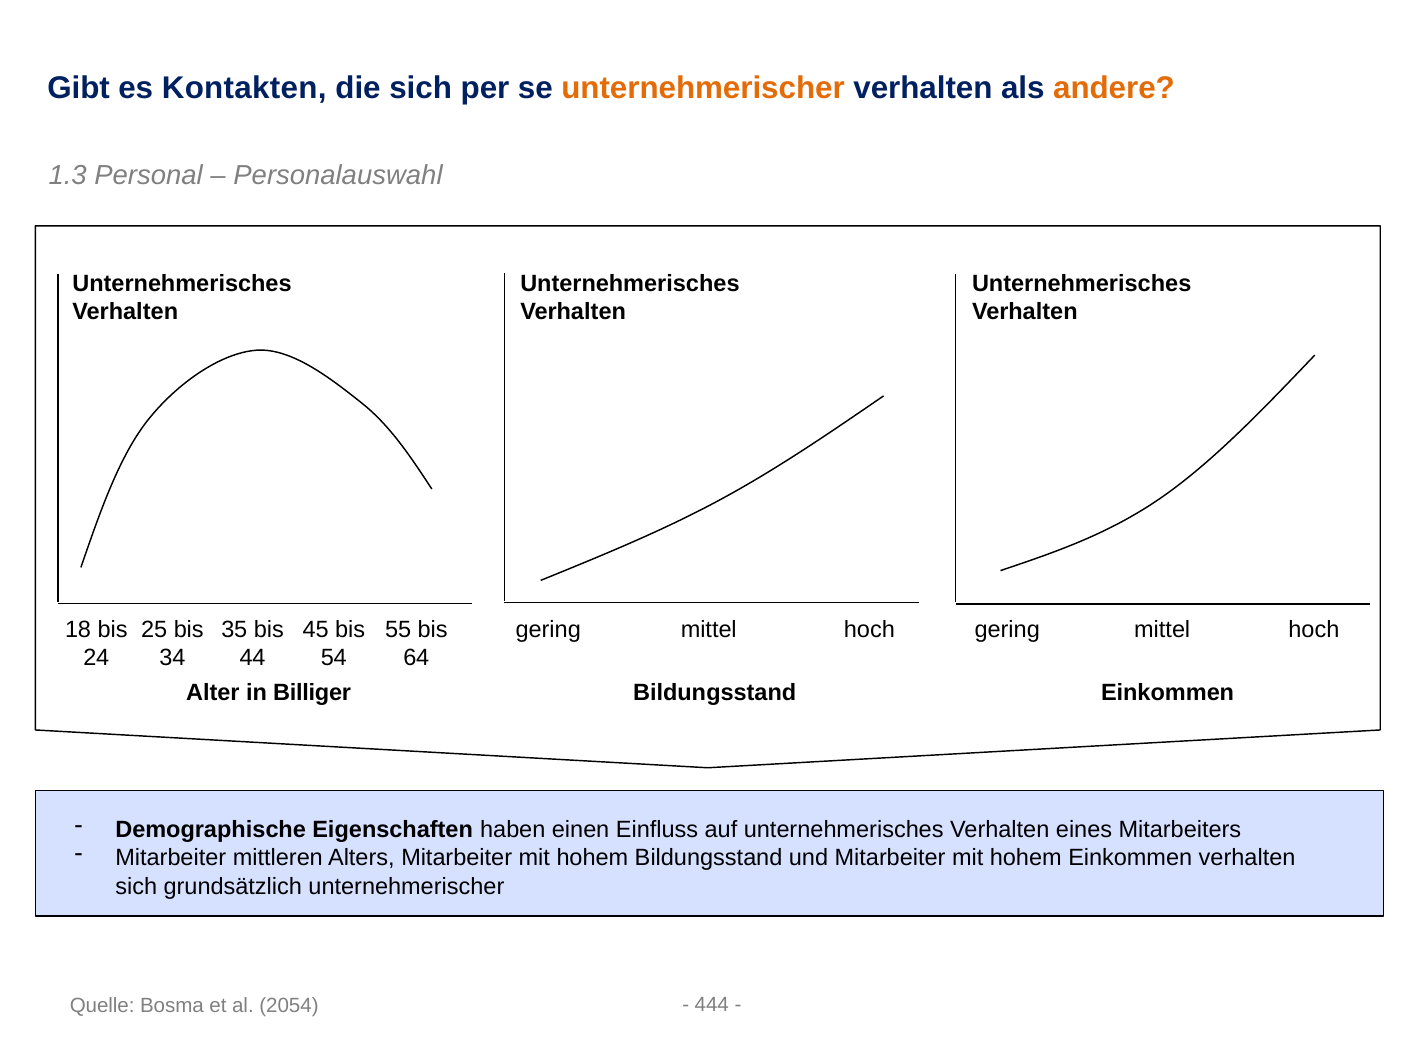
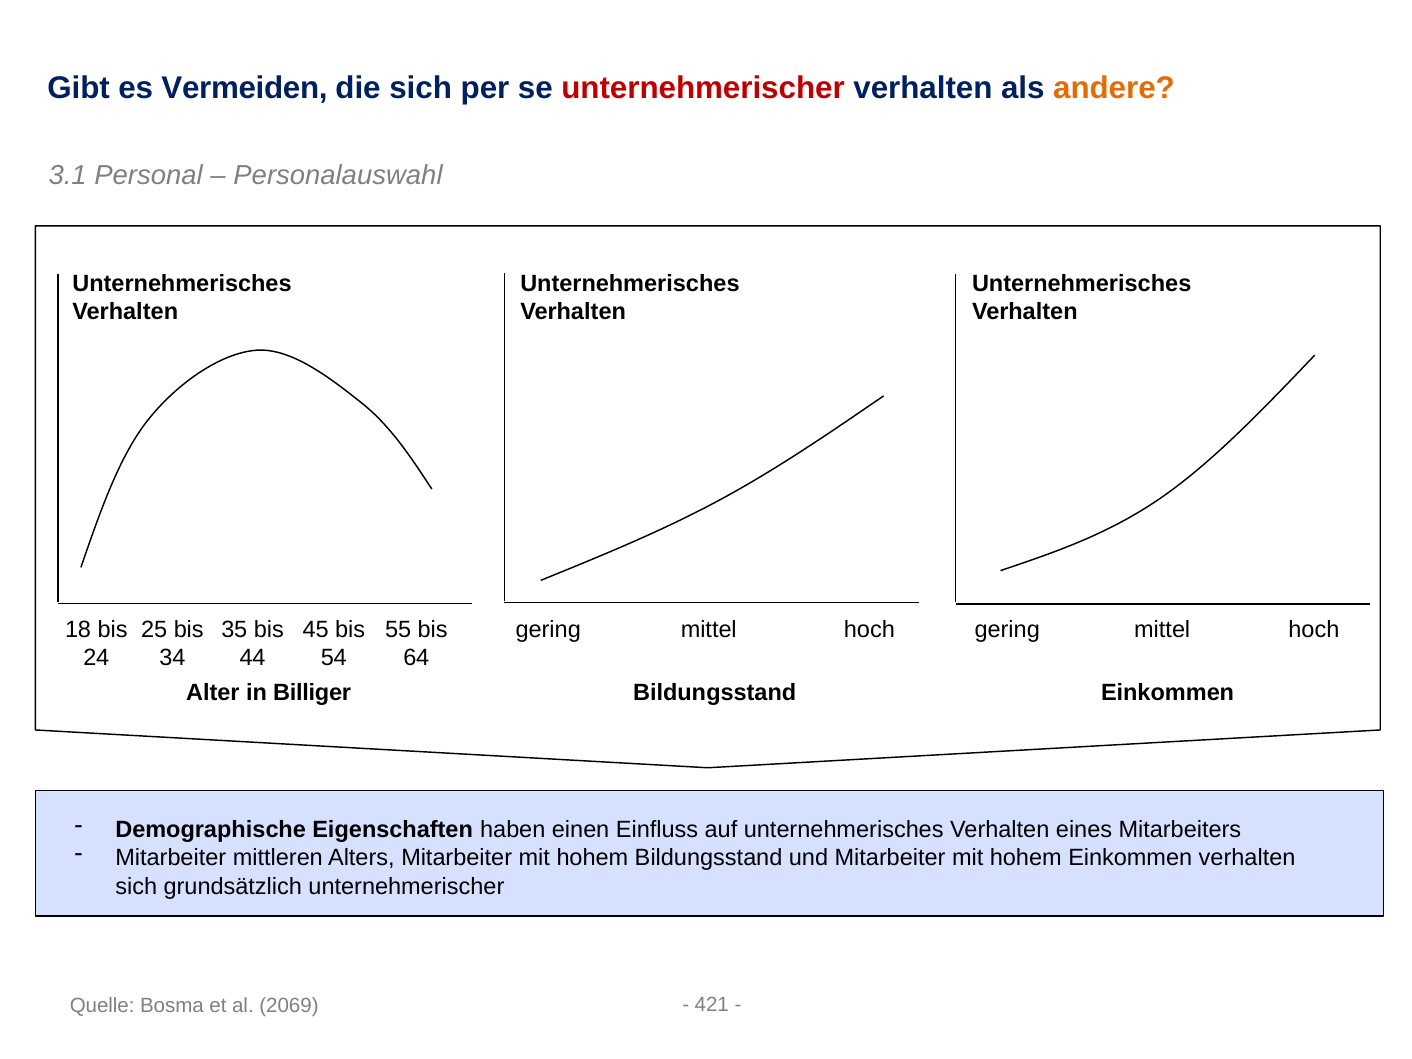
Kontakten: Kontakten -> Vermeiden (244, 88)
unternehmerischer colour: orange -> red (703, 88)
1.3: 1.3 -> 3.1 (68, 175)
444: 444 -> 421 (712, 1005)
2054: 2054 -> 2069 (289, 1006)
